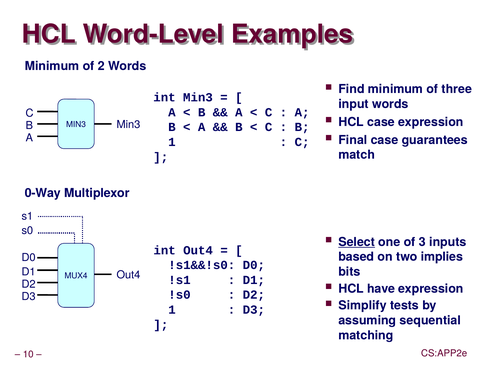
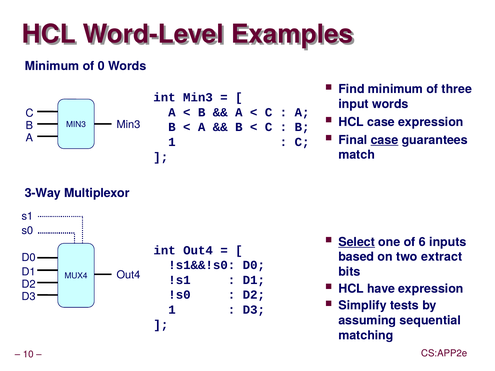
2: 2 -> 0 (101, 66)
case underline: none -> present (384, 140)
0-Way: 0-Way -> 3-Way (43, 193)
3: 3 -> 6 (422, 242)
implies: implies -> extract (442, 257)
